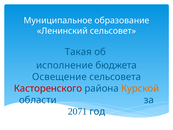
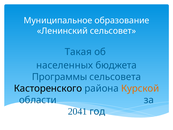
исполнение: исполнение -> населенных (65, 65)
Освещение: Освещение -> Программы (60, 77)
Касторенского colour: red -> black (48, 88)
2071: 2071 -> 2041 (77, 111)
